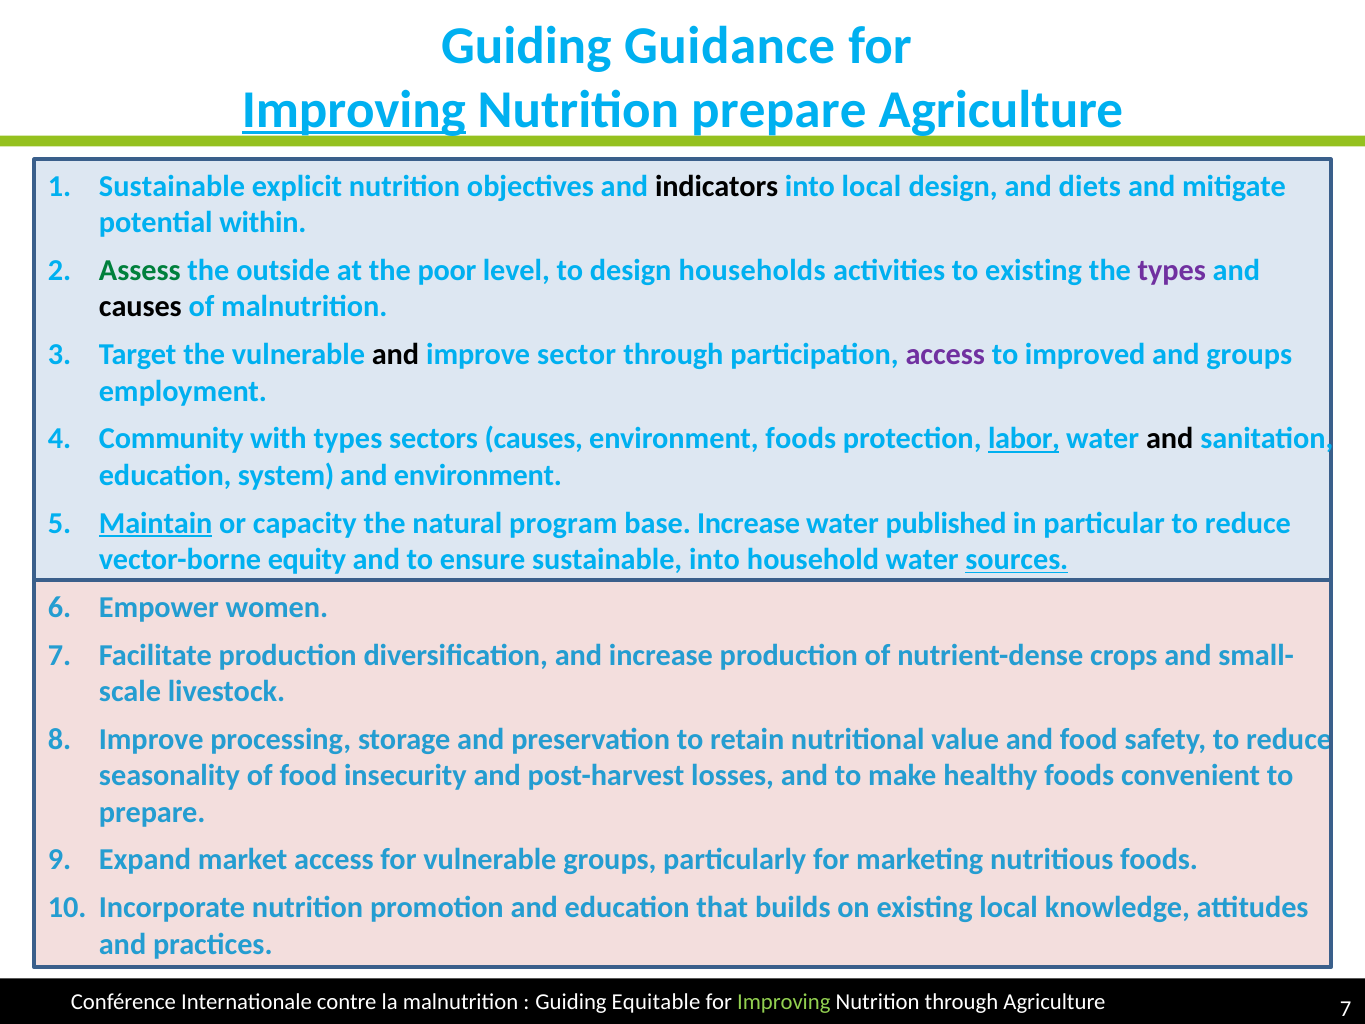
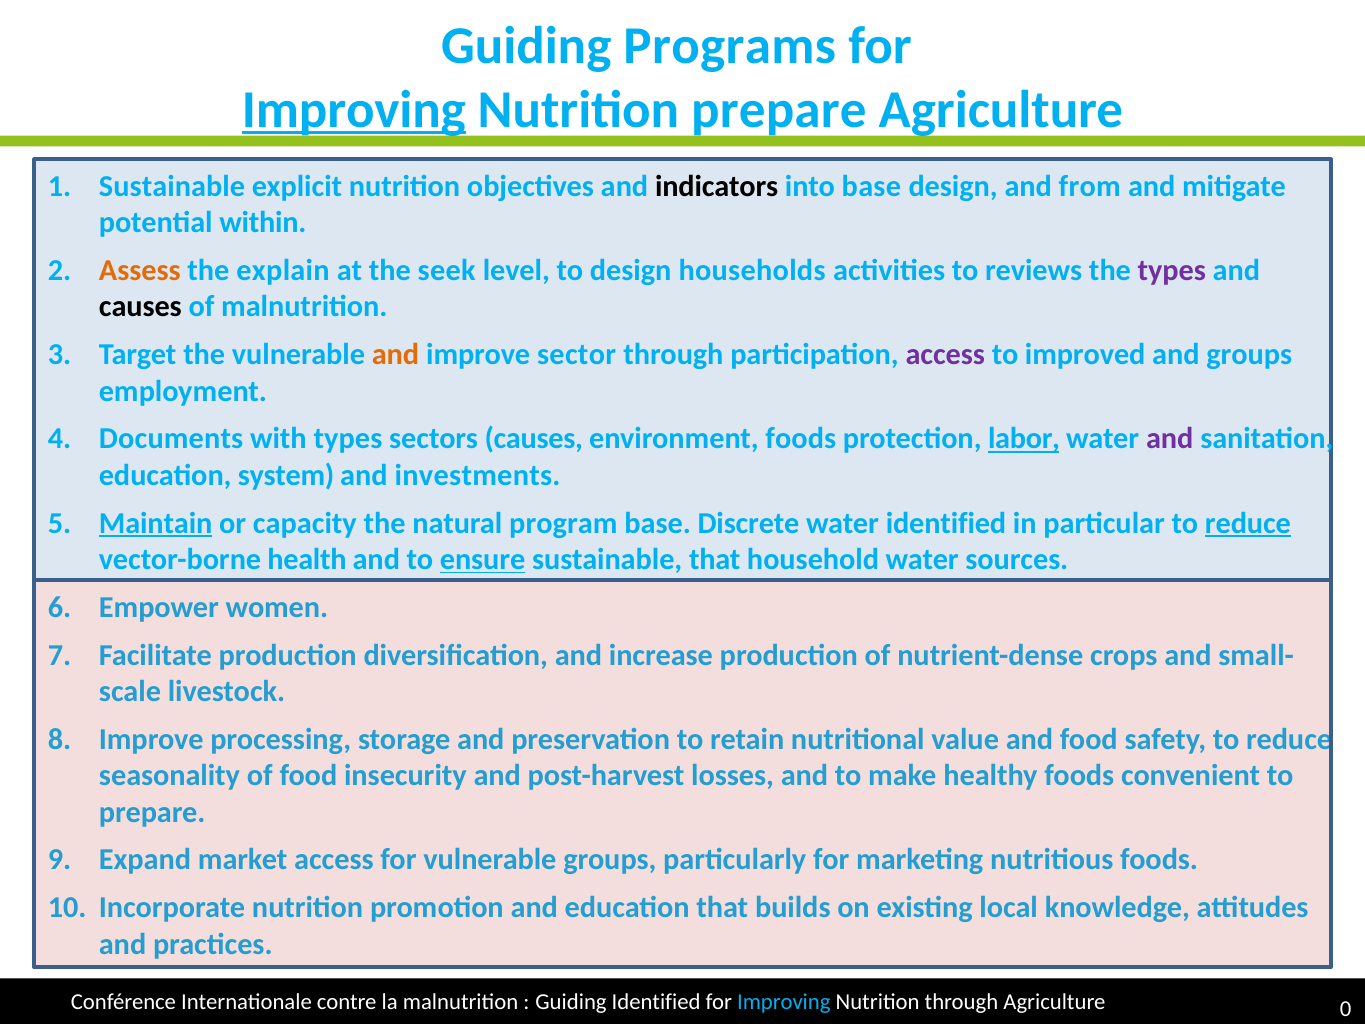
Guidance: Guidance -> Programs (730, 46)
into local: local -> base (871, 186)
diets: diets -> from (1090, 186)
Assess colour: green -> orange (140, 271)
outside: outside -> explain (283, 271)
poor: poor -> seek (447, 271)
to existing: existing -> reviews (1034, 271)
and colour: black -> orange (395, 355)
Community: Community -> Documents (171, 439)
and colour: black -> purple (1170, 439)
and environment: environment -> investments (478, 475)
base Increase: Increase -> Discrete (749, 523)
water published: published -> identified (946, 523)
reduce underline: none -> present (1248, 523)
equity: equity -> health (307, 559)
ensure underline: none -> present (483, 559)
sustainable into: into -> that (715, 559)
sources underline: present -> none (1017, 559)
Guiding Equitable: Equitable -> Identified (656, 1002)
Improving colour: light green -> light blue (784, 1002)
Agriculture 7: 7 -> 0 (1346, 1009)
